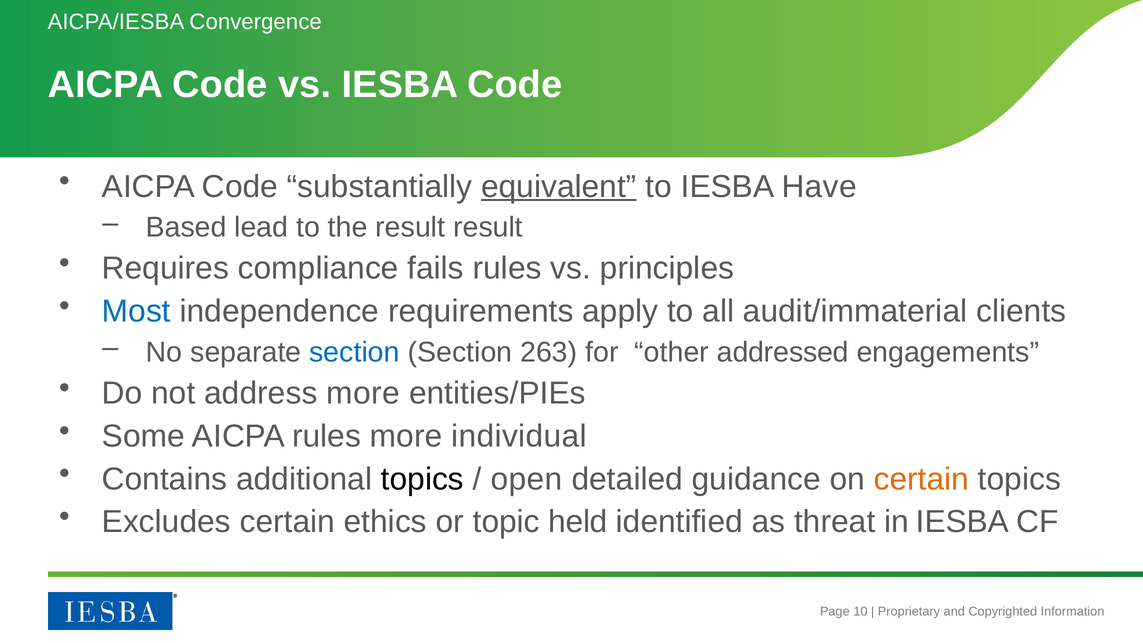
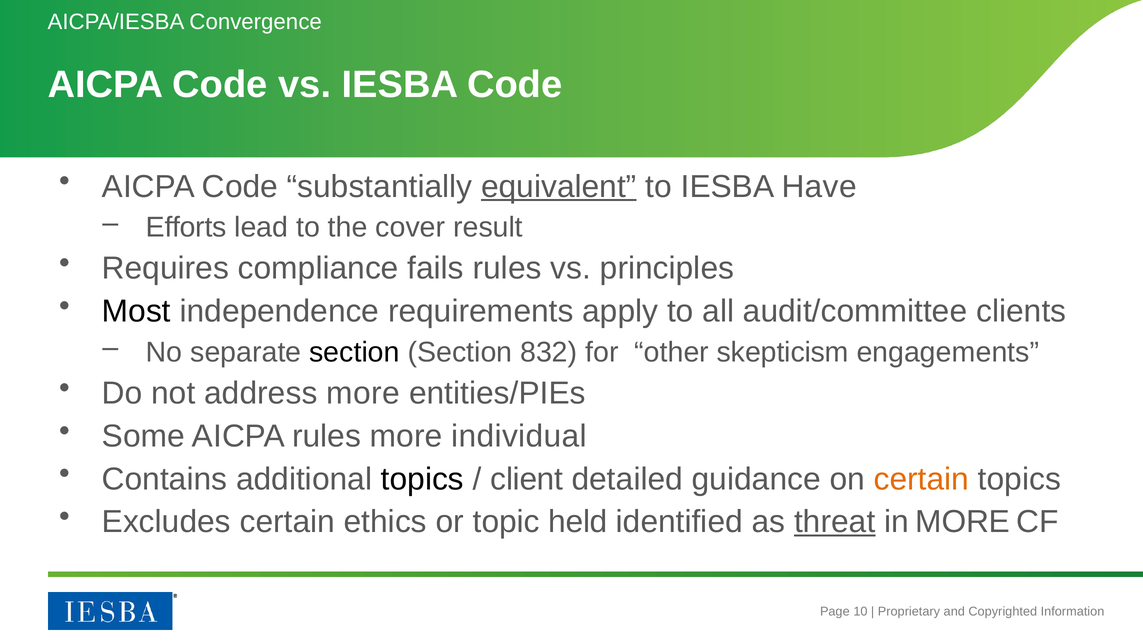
Based: Based -> Efforts (186, 227)
the result: result -> cover (410, 227)
Most colour: blue -> black (136, 311)
audit/immaterial: audit/immaterial -> audit/committee (855, 311)
section colour: blue -> black (354, 352)
263: 263 -> 832 (549, 352)
addressed: addressed -> skepticism (783, 352)
open: open -> client (527, 479)
threat underline: none -> present (835, 522)
in IESBA: IESBA -> MORE (963, 522)
